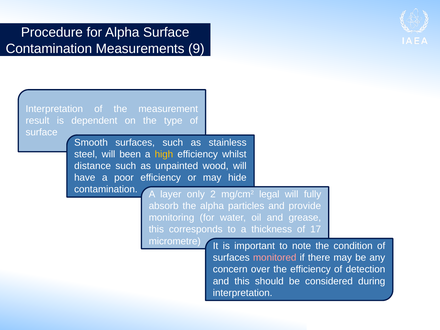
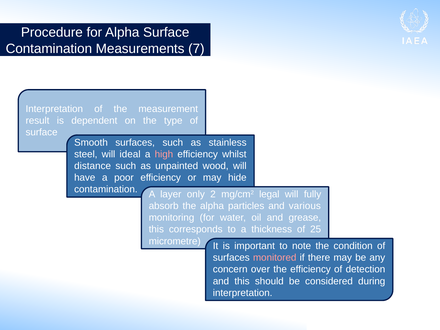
9: 9 -> 7 (196, 49)
been: been -> ideal (130, 154)
high colour: yellow -> pink (164, 154)
provide: provide -> various (305, 206)
17: 17 -> 25 (316, 229)
